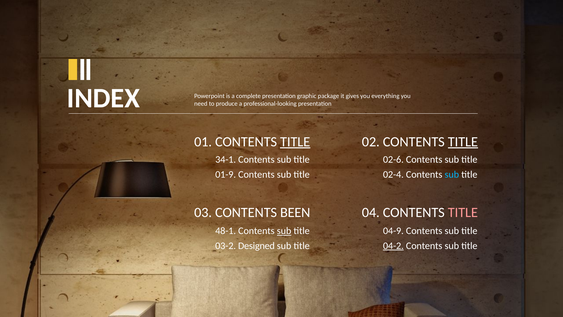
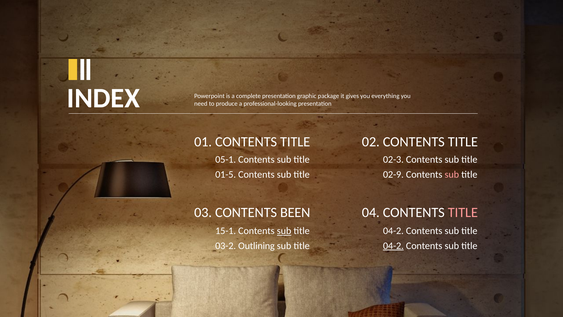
TITLE underline: present -> none (295, 142)
TITLE underline: present -> none (463, 142)
34-1: 34-1 -> 05-1 (226, 159)
02-6: 02-6 -> 02-3 (393, 159)
01-9: 01-9 -> 01-5 (226, 174)
02-4: 02-4 -> 02-9 (393, 174)
sub colour: light blue -> pink (452, 174)
48-1: 48-1 -> 15-1 (226, 231)
04-9: 04-9 -> 04-2 (393, 231)
Designed: Designed -> Outlining (256, 246)
